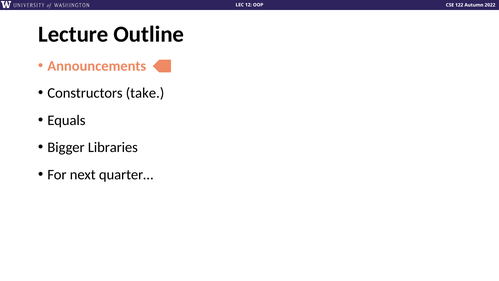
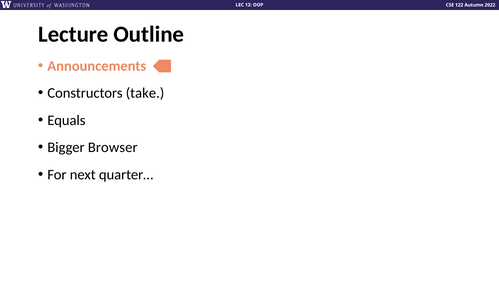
Libraries: Libraries -> Browser (113, 147)
